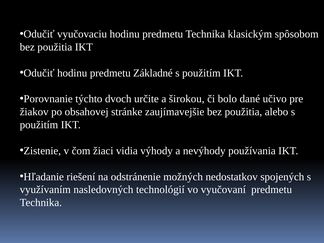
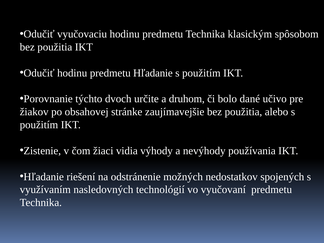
predmetu Základné: Základné -> Hľadanie (153, 73)
širokou: širokou -> druhom (187, 99)
